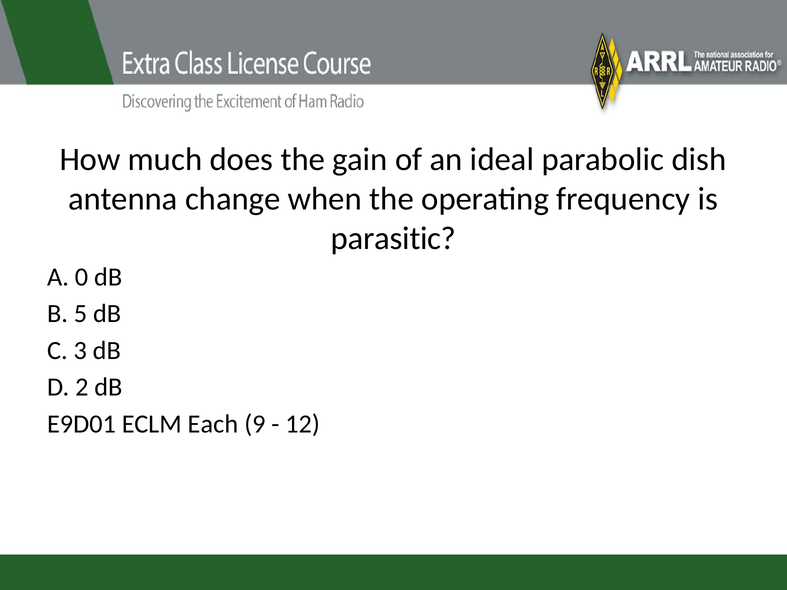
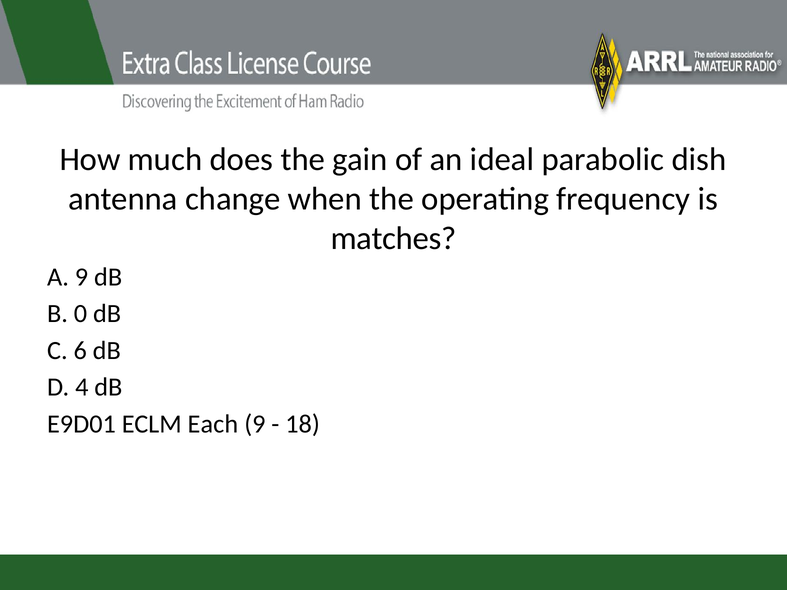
parasitic: parasitic -> matches (394, 238)
A 0: 0 -> 9 (81, 277)
5: 5 -> 0 (81, 314)
3: 3 -> 6 (80, 351)
2: 2 -> 4 (82, 387)
12: 12 -> 18 (303, 424)
